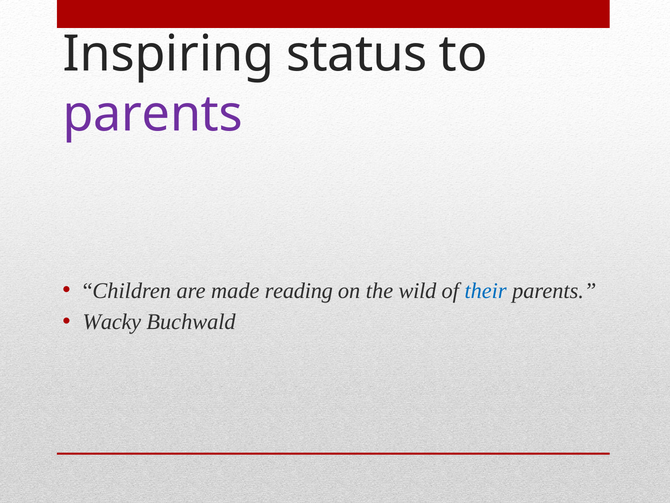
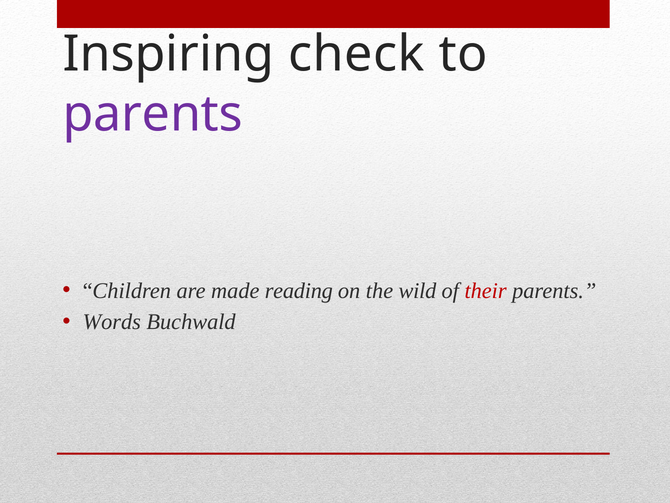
status: status -> check (356, 54)
their colour: blue -> red (486, 290)
Wacky: Wacky -> Words (112, 322)
